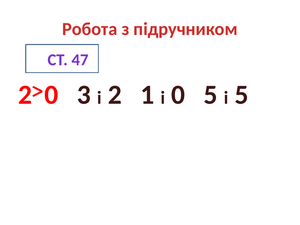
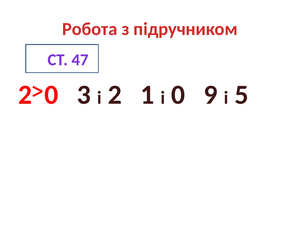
0 5: 5 -> 9 (211, 95)
